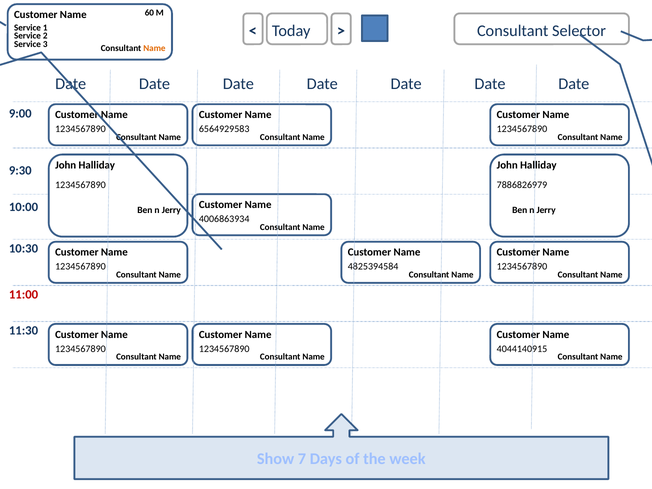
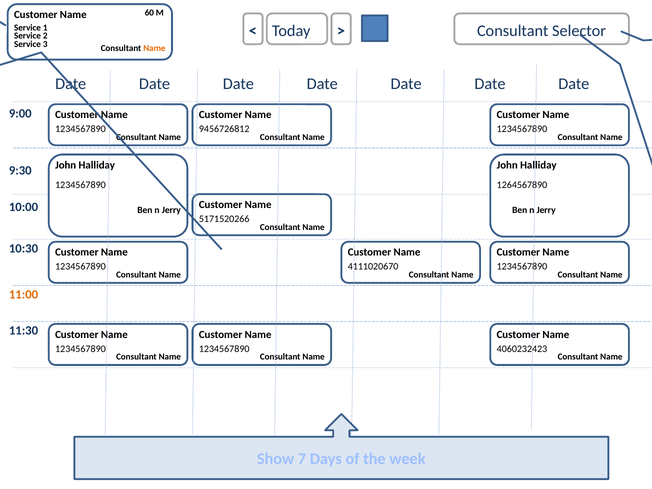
6564929583: 6564929583 -> 9456726812 (224, 129)
7886826979: 7886826979 -> 1264567890 (522, 185)
4006863934: 4006863934 -> 5171520266 (224, 219)
4825394584: 4825394584 -> 4111020670 (373, 267)
11:00 colour: red -> orange (24, 295)
4044140915: 4044140915 -> 4060232423 (522, 349)
